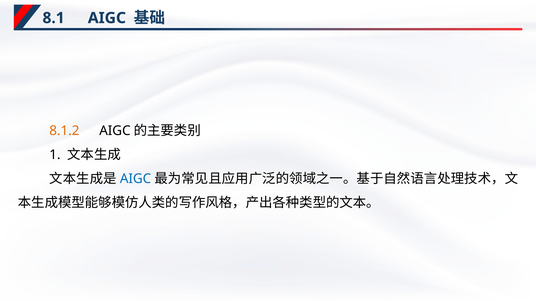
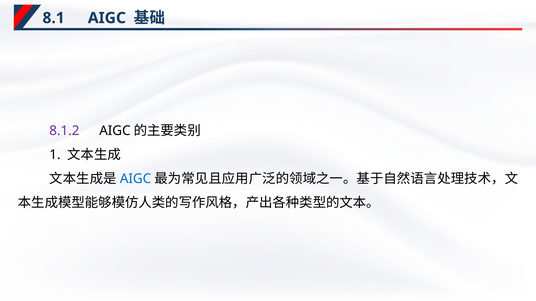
8.1.2 colour: orange -> purple (64, 131)
